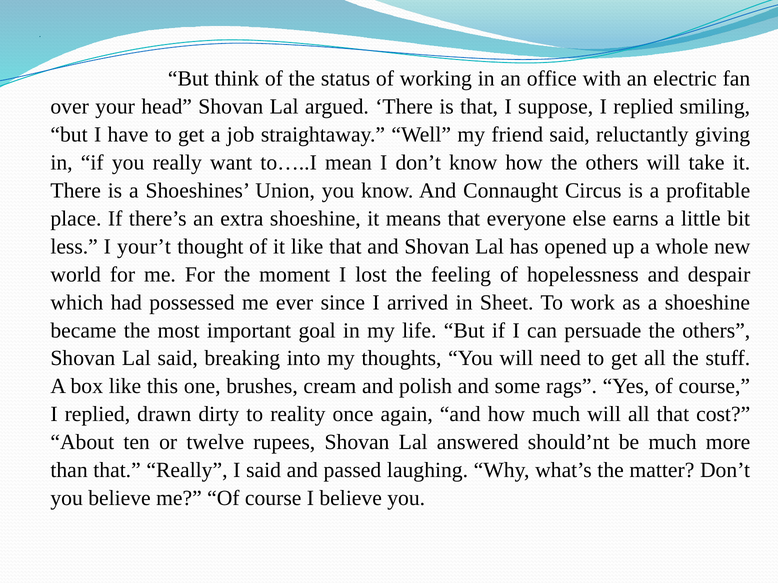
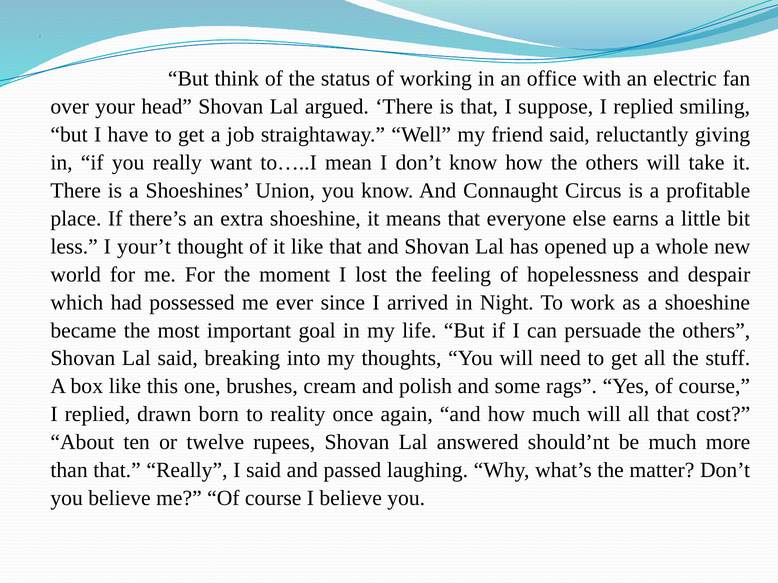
Sheet: Sheet -> Night (507, 303)
dirty: dirty -> born (219, 415)
